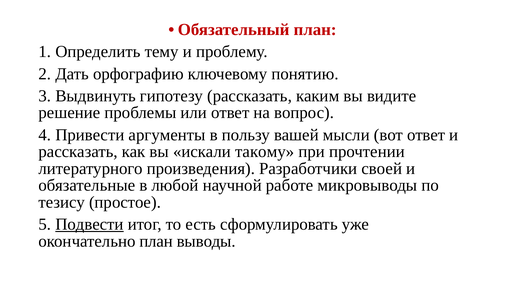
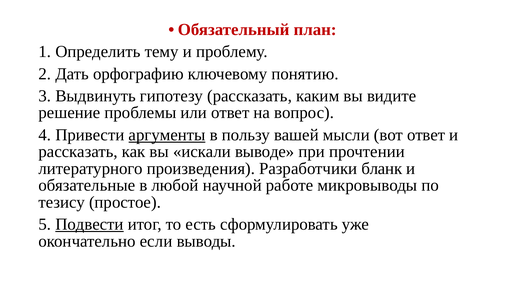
аргументы underline: none -> present (167, 135)
такому: такому -> выводе (265, 152)
своей: своей -> бланк (382, 169)
окончательно план: план -> если (156, 241)
